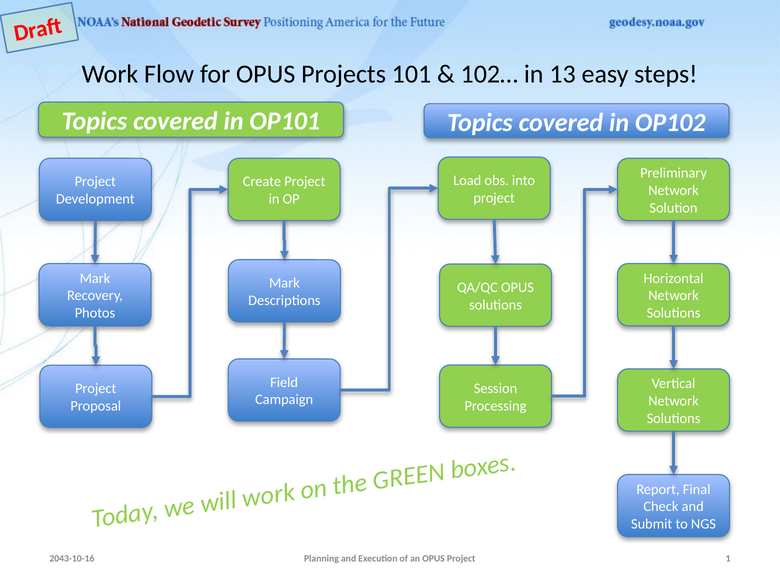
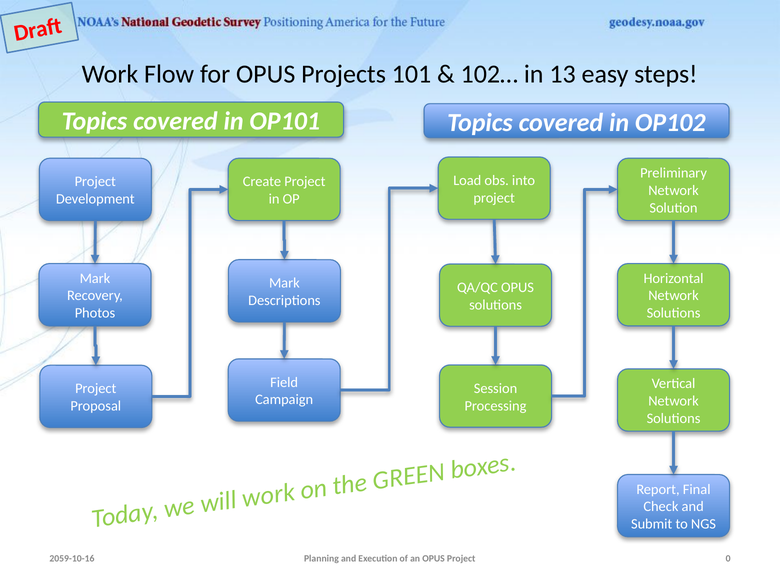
2043-10-16: 2043-10-16 -> 2059-10-16 (72, 558)
1: 1 -> 0 (728, 558)
